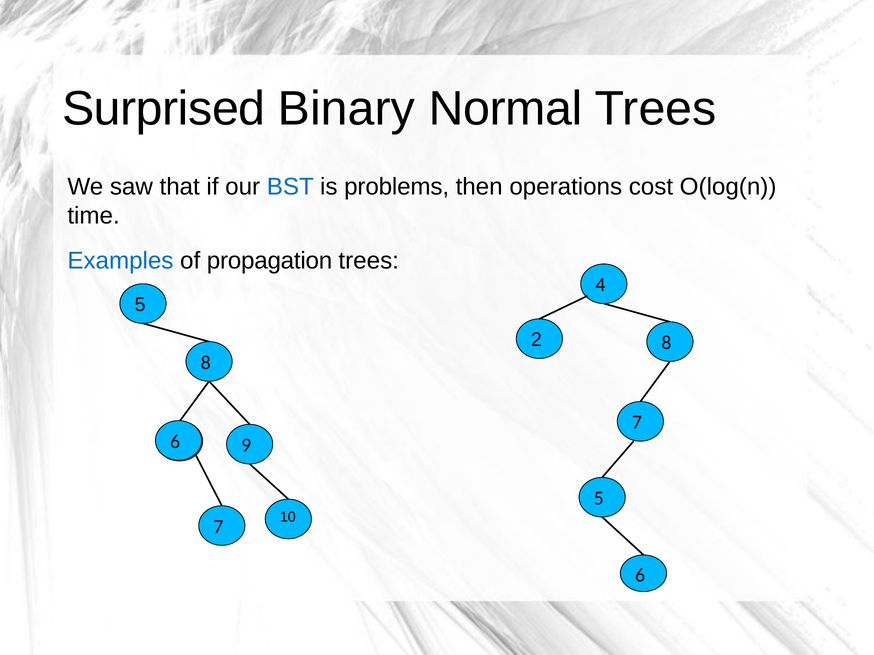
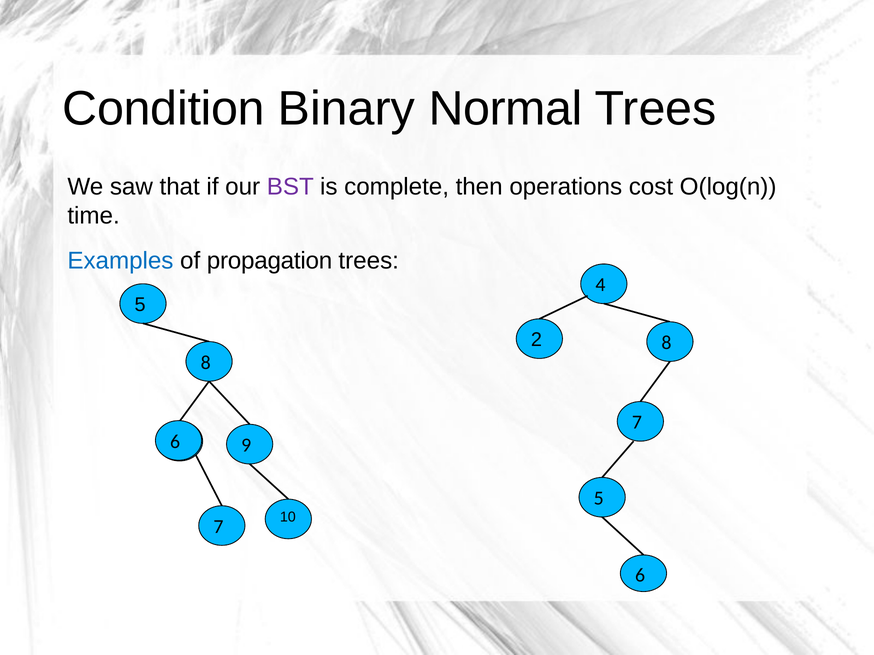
Surprised: Surprised -> Condition (164, 109)
BST colour: blue -> purple (290, 187)
problems: problems -> complete (397, 187)
